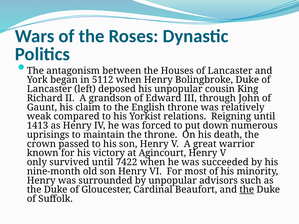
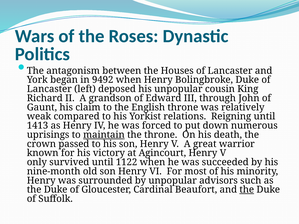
5112: 5112 -> 9492 (103, 80)
maintain underline: none -> present (104, 135)
7422: 7422 -> 1122 (127, 162)
